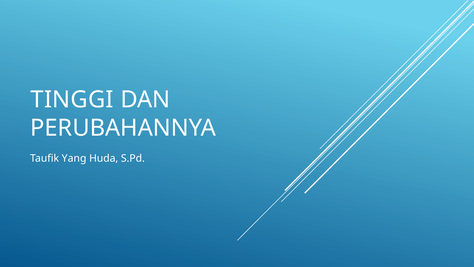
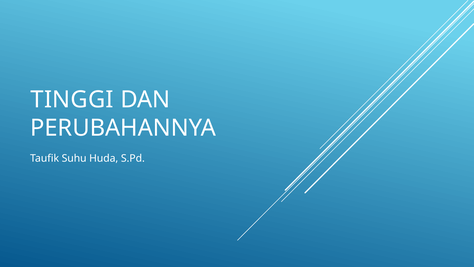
Yang: Yang -> Suhu (74, 158)
